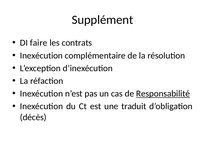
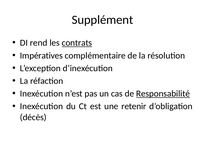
faire: faire -> rend (39, 43)
contrats underline: none -> present (77, 43)
Inexécution: Inexécution -> Impératives (41, 56)
traduit: traduit -> retenir (134, 107)
